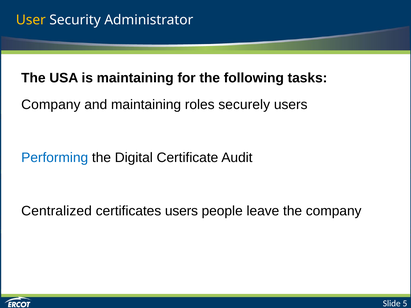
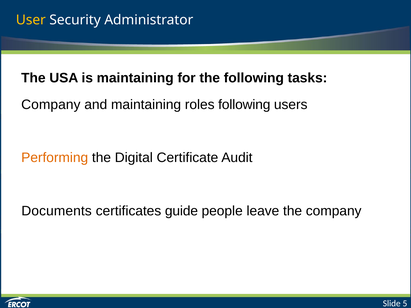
roles securely: securely -> following (244, 105)
Performing colour: blue -> orange (55, 158)
Centralized: Centralized -> Documents (57, 211)
certificates users: users -> guide (181, 211)
